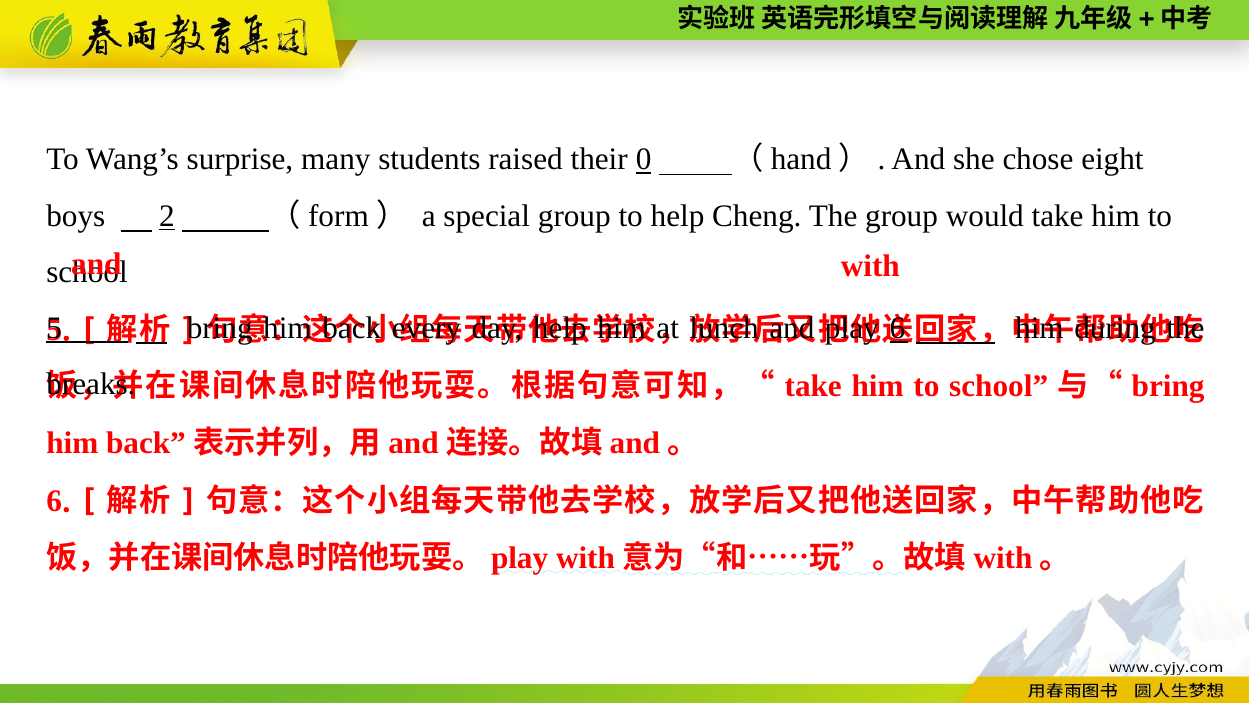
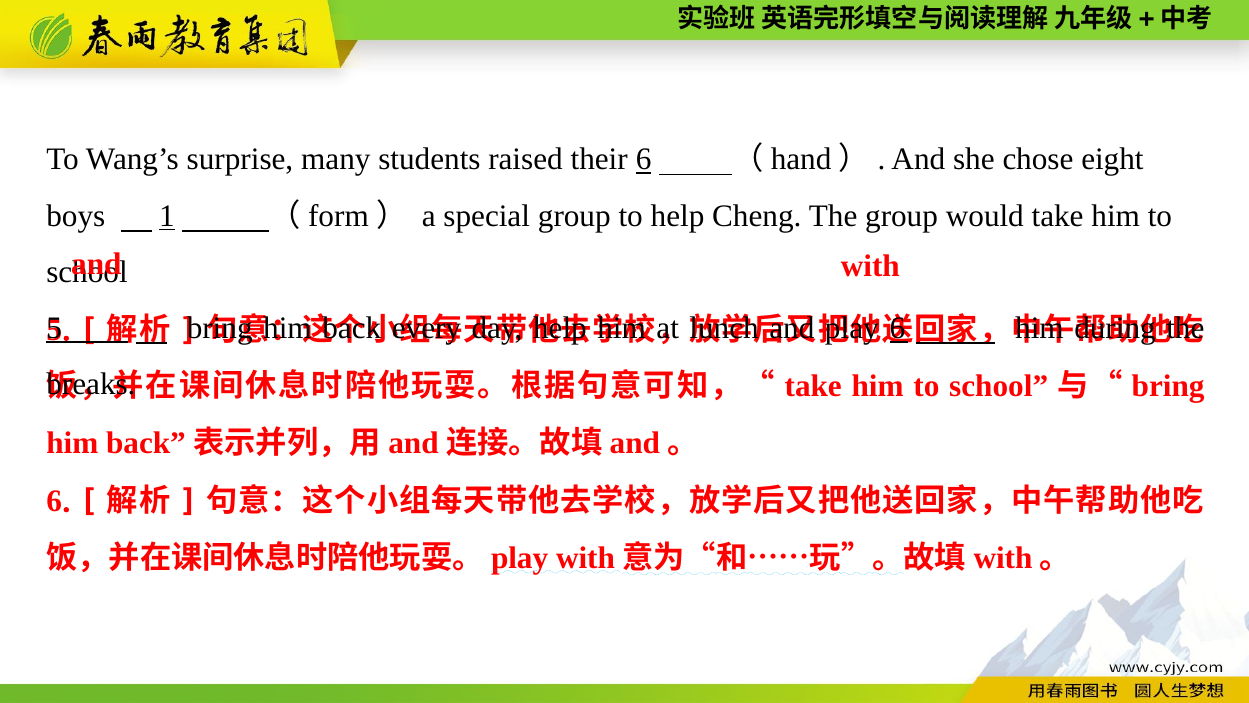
their 0: 0 -> 6 (644, 159)
2: 2 -> 1 (167, 216)
